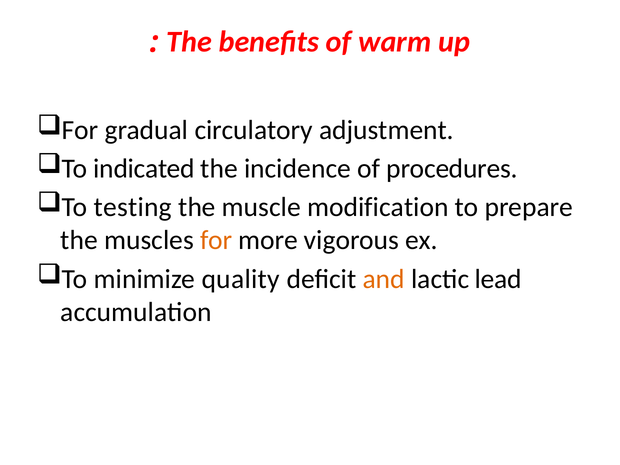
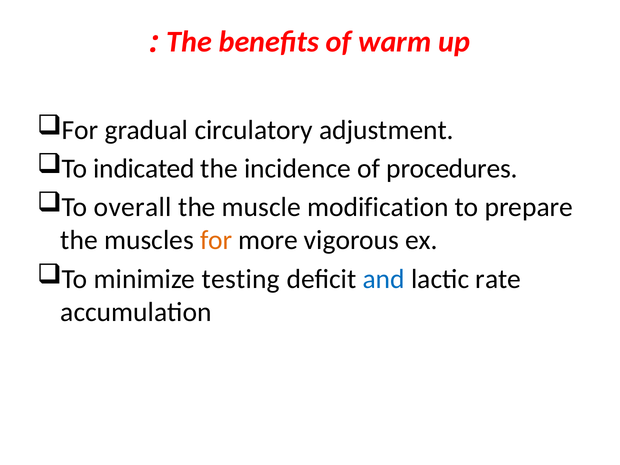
testing: testing -> overall (133, 207)
quality: quality -> testing (241, 279)
and colour: orange -> blue (384, 279)
lead: lead -> rate (498, 279)
